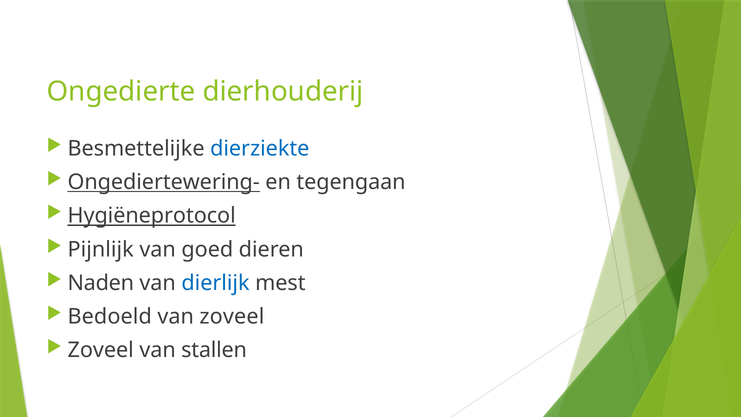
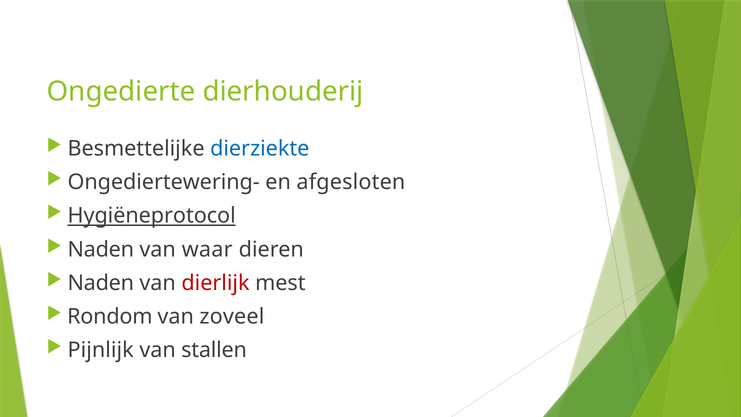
Ongediertewering- underline: present -> none (164, 182)
tegengaan: tegengaan -> afgesloten (351, 182)
Pijnlijk: Pijnlijk -> Naden (101, 249)
goed: goed -> waar (207, 249)
dierlijk colour: blue -> red (216, 283)
Bedoeld: Bedoeld -> Rondom (110, 317)
Zoveel: Zoveel -> Pijnlijk (101, 350)
